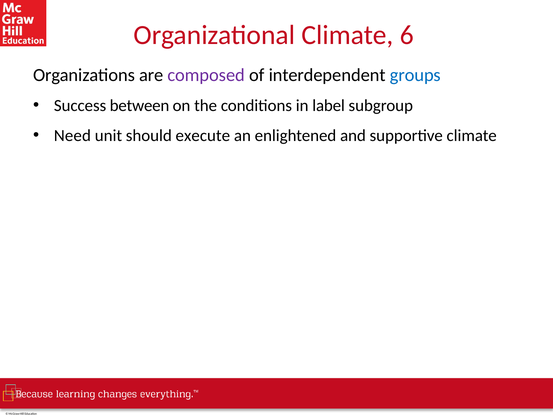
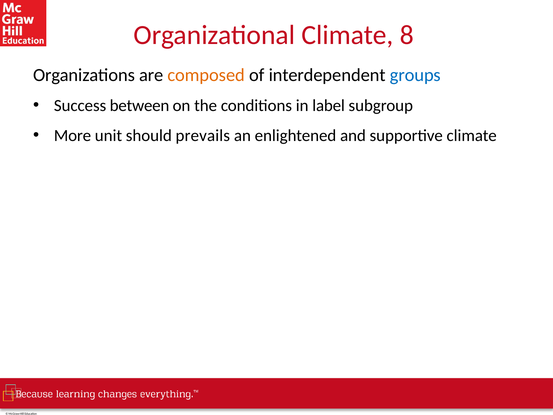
6: 6 -> 8 (407, 35)
composed colour: purple -> orange (206, 75)
Need: Need -> More (72, 135)
execute: execute -> prevails (203, 135)
